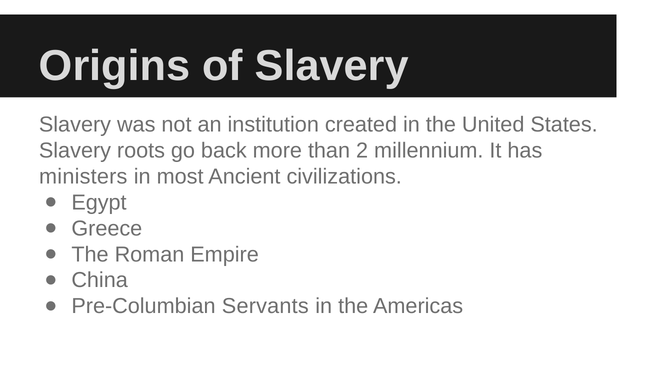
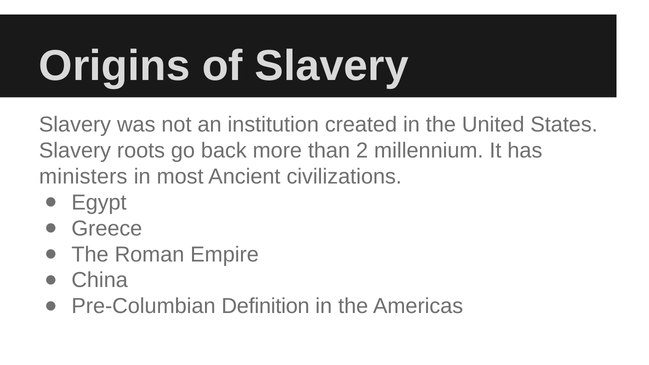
Servants: Servants -> Definition (266, 306)
